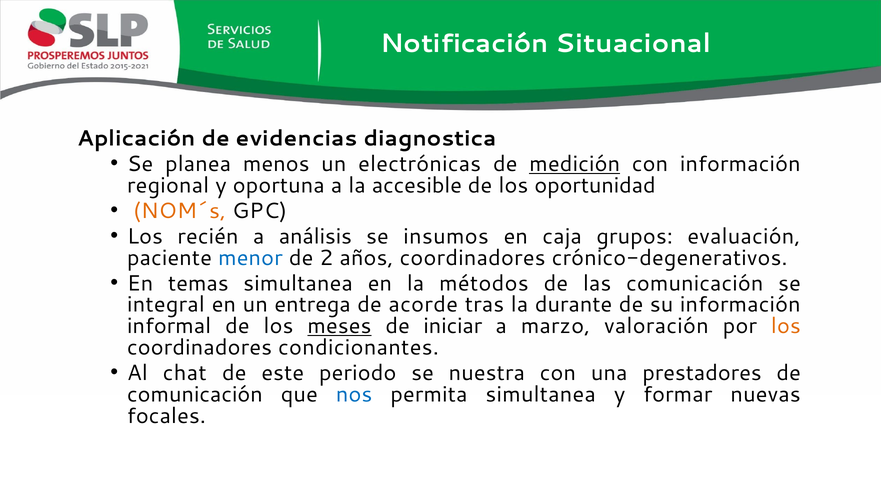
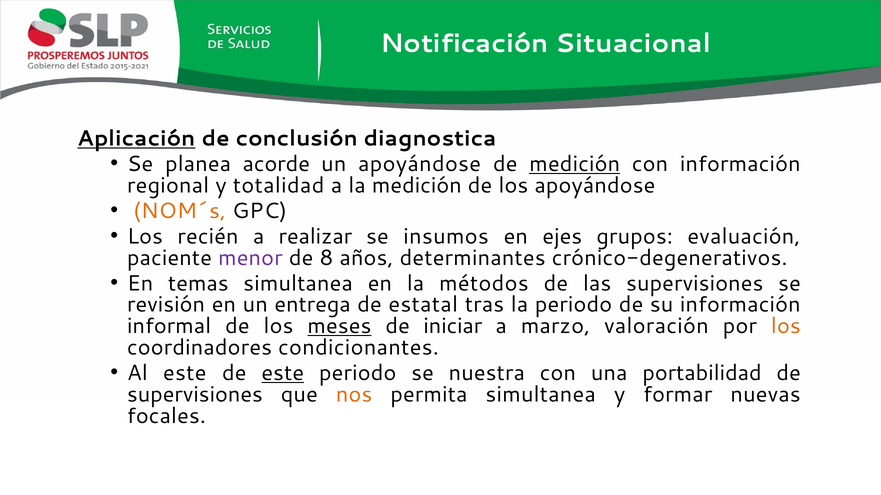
Aplicación underline: none -> present (137, 139)
evidencias: evidencias -> conclusión (297, 139)
menos: menos -> acorde (276, 164)
un electrónicas: electrónicas -> apoyándose (420, 164)
oportuna: oportuna -> totalidad (279, 186)
la accesible: accesible -> medición (417, 186)
los oportunidad: oportunidad -> apoyándose (595, 186)
análisis: análisis -> realizar (315, 237)
caja: caja -> ejes (562, 237)
menor colour: blue -> purple (250, 258)
2: 2 -> 8 (326, 258)
años coordinadores: coordinadores -> determinantes (473, 258)
las comunicación: comunicación -> supervisiones (695, 284)
integral: integral -> revisión (166, 305)
acorde: acorde -> estatal (423, 305)
la durante: durante -> periodo (574, 305)
Al chat: chat -> este (185, 373)
este underline: none -> present (283, 373)
prestadores: prestadores -> portabilidad (702, 373)
comunicación: comunicación -> supervisiones (195, 395)
nos colour: blue -> orange (354, 395)
